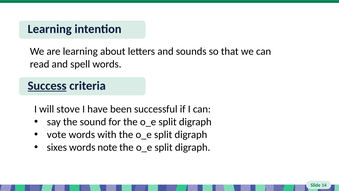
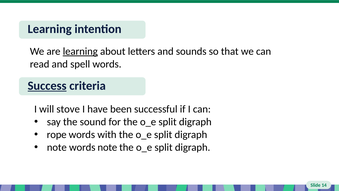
learning underline: none -> present (80, 51)
vote: vote -> rope (57, 134)
sixes: sixes -> note (57, 147)
